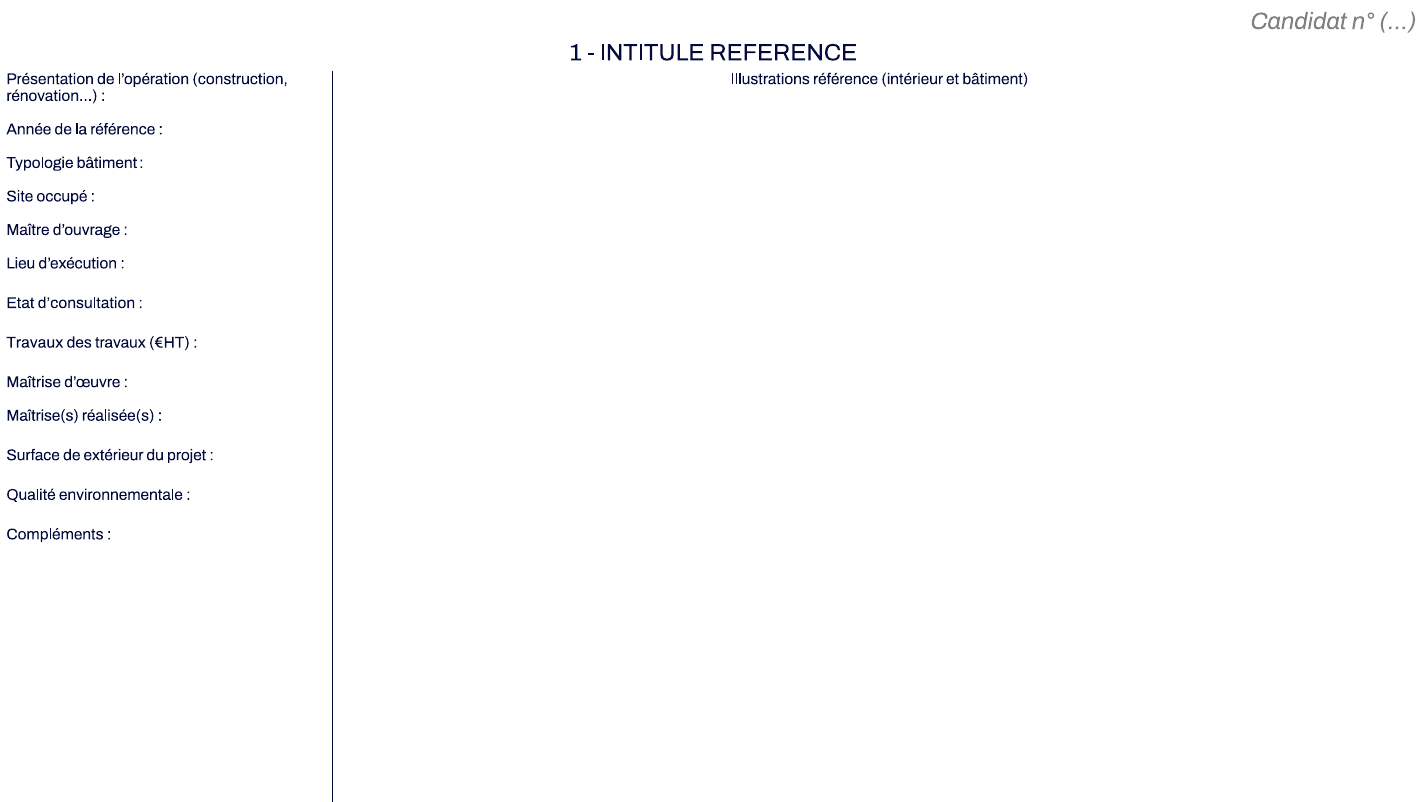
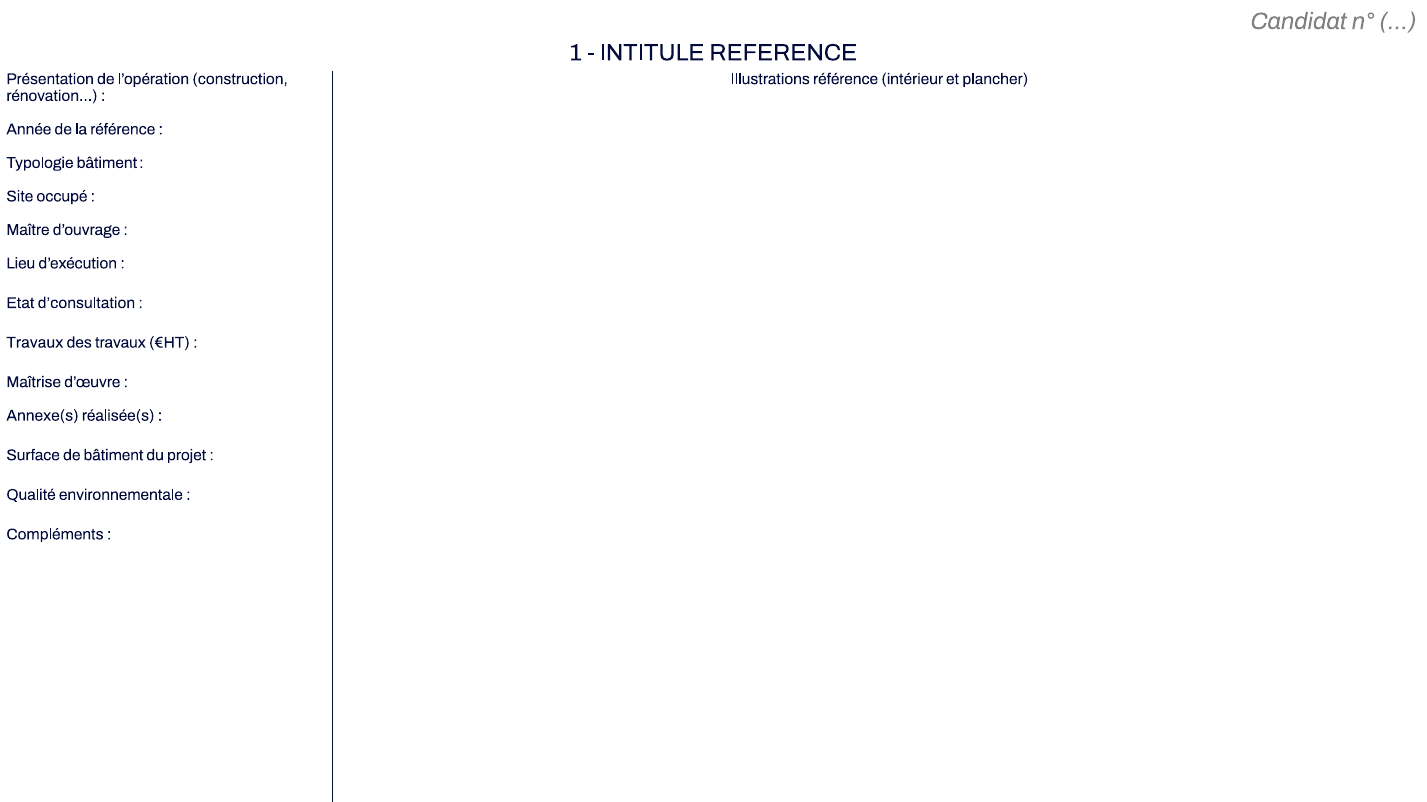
et bâtiment: bâtiment -> plancher (995, 79)
Maîtrise(s: Maîtrise(s -> Annexe(s (43, 416)
de extérieur: extérieur -> bâtiment (113, 455)
